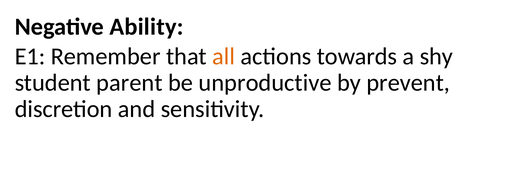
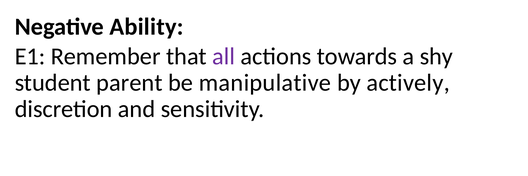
all colour: orange -> purple (224, 56)
unproductive: unproductive -> manipulative (265, 83)
prevent: prevent -> actively (408, 83)
